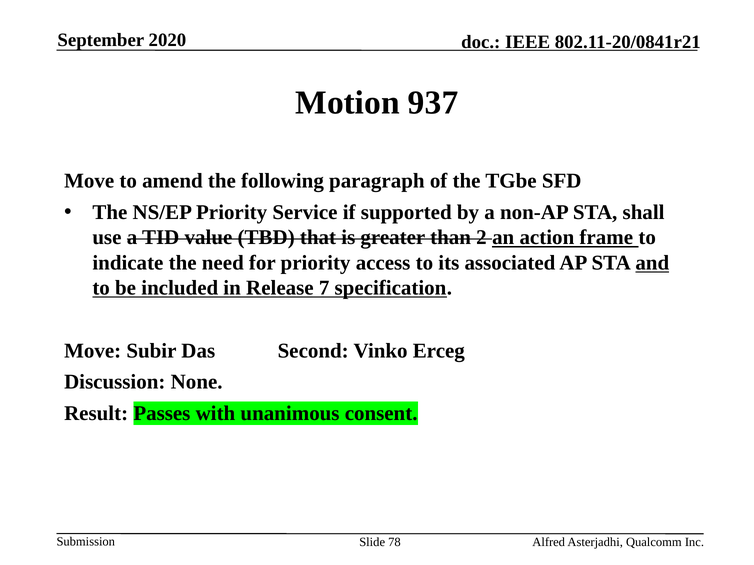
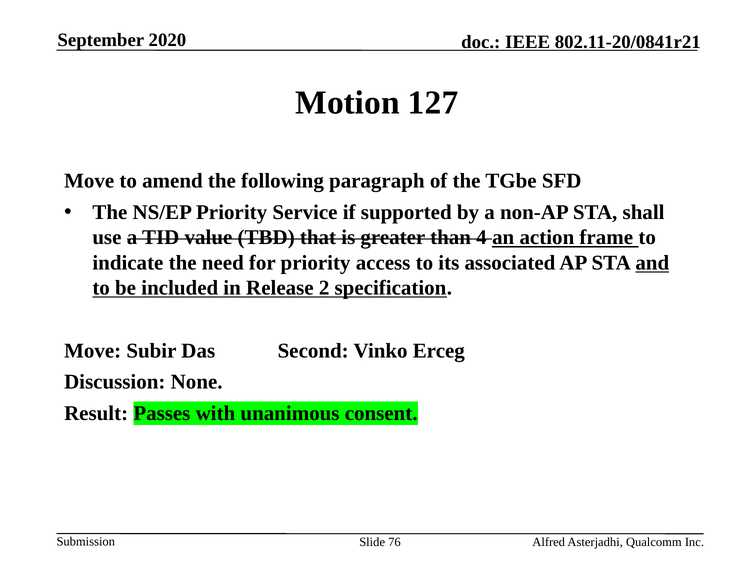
937: 937 -> 127 (433, 103)
2: 2 -> 4 (481, 238)
7: 7 -> 2 (324, 288)
78: 78 -> 76 (394, 542)
